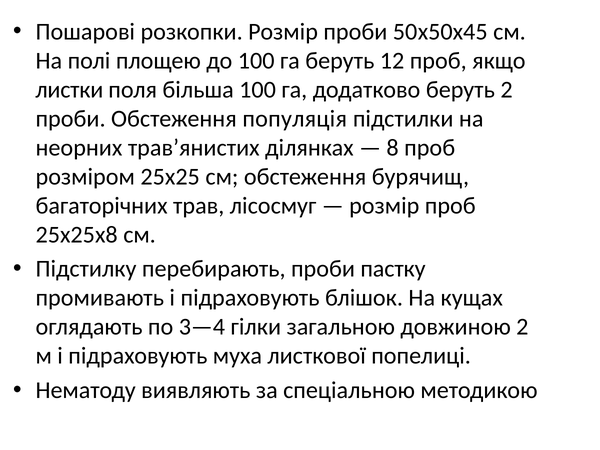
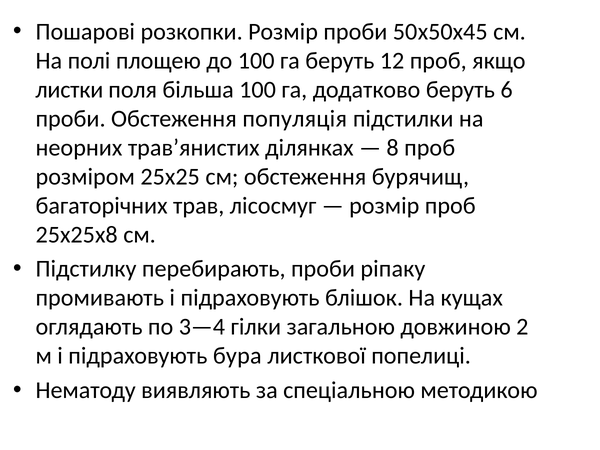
беруть 2: 2 -> 6 (507, 90)
пастку: пастку -> ріпаку (393, 269)
муха: муха -> бура (237, 356)
